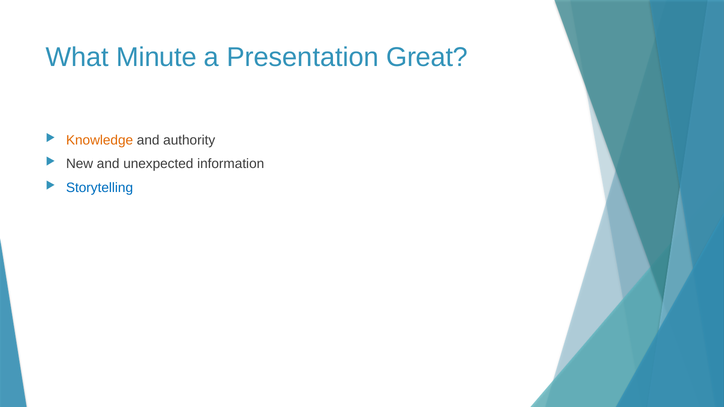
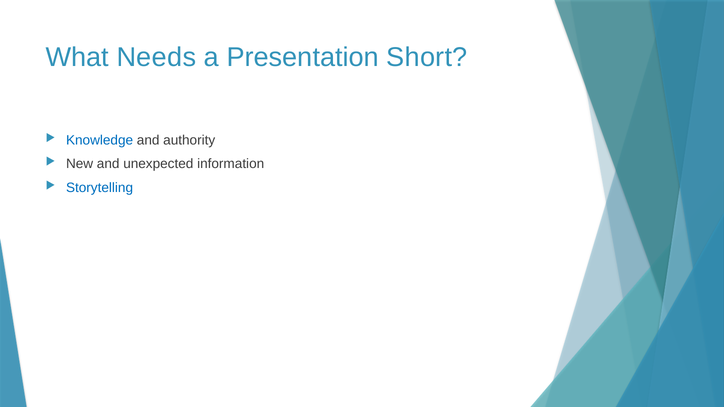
Minute: Minute -> Needs (156, 57)
Great: Great -> Short (427, 57)
Knowledge colour: orange -> blue (100, 140)
